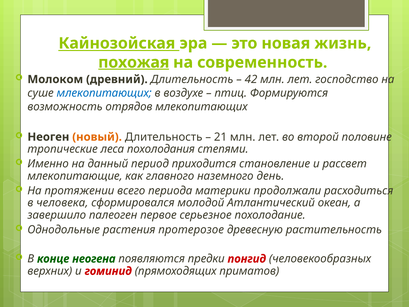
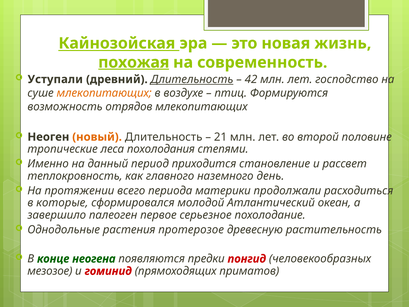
Молоком: Молоком -> Уступали (55, 79)
Длительность underline: none -> present (192, 79)
млекопитающих colour: blue -> orange (104, 93)
млекопитающие: млекопитающие -> теплокровность (75, 176)
человека: человека -> которые (62, 203)
верхних: верхних -> мезозое (50, 271)
